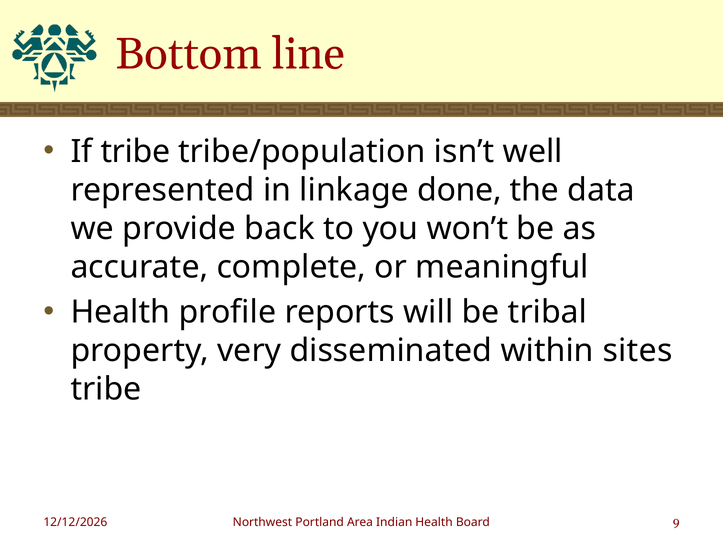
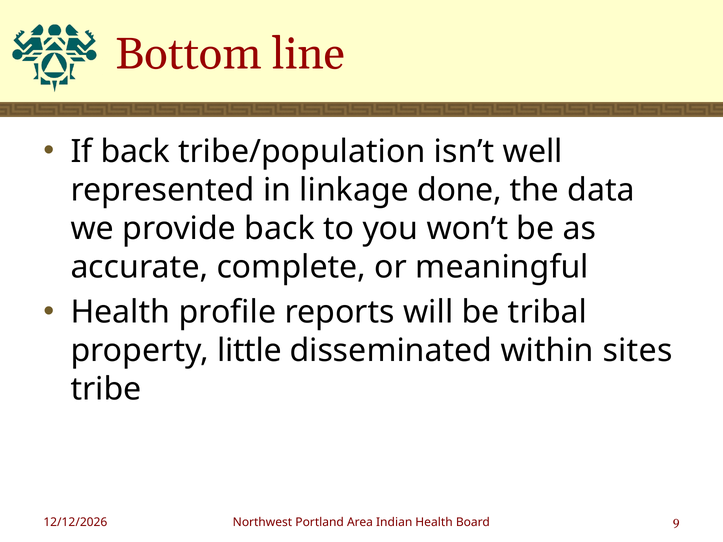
If tribe: tribe -> back (135, 152)
very: very -> little (249, 351)
